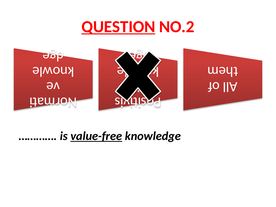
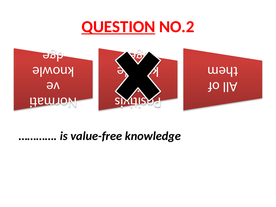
value-free underline: present -> none (96, 136)
